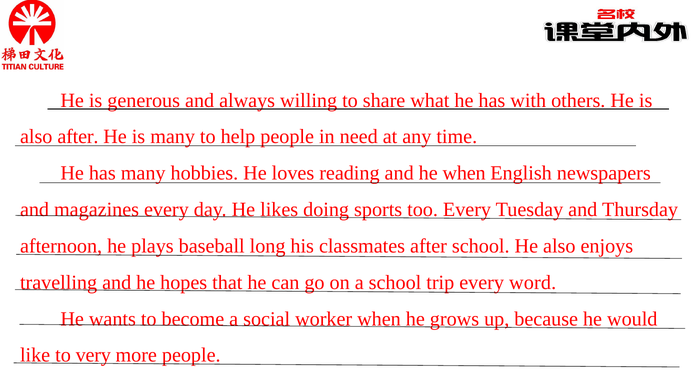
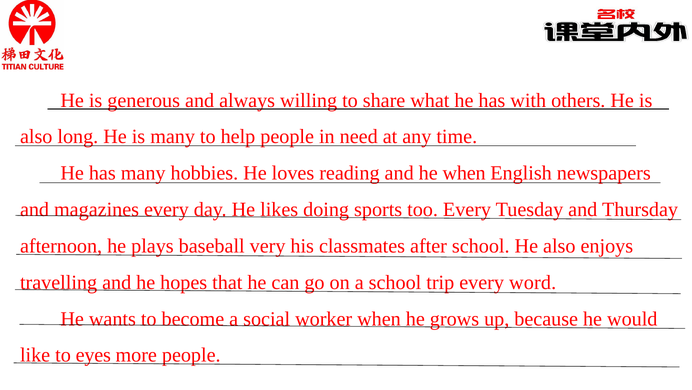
also after: after -> long (78, 137)
long: long -> very (268, 246)
very: very -> eyes (93, 355)
